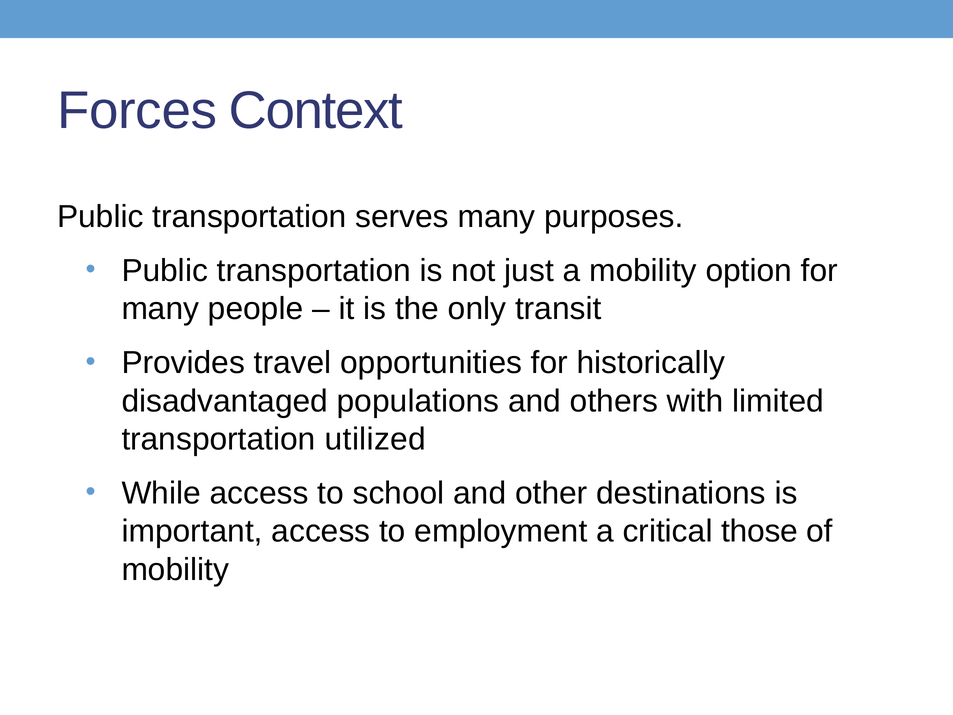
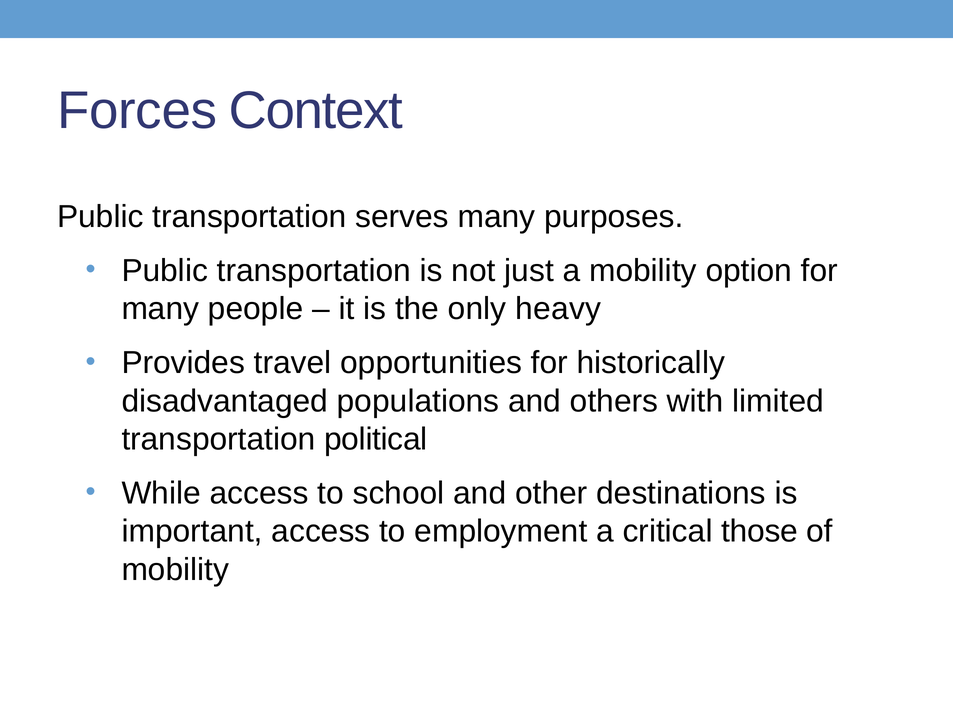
transit: transit -> heavy (558, 309)
utilized: utilized -> political (376, 439)
